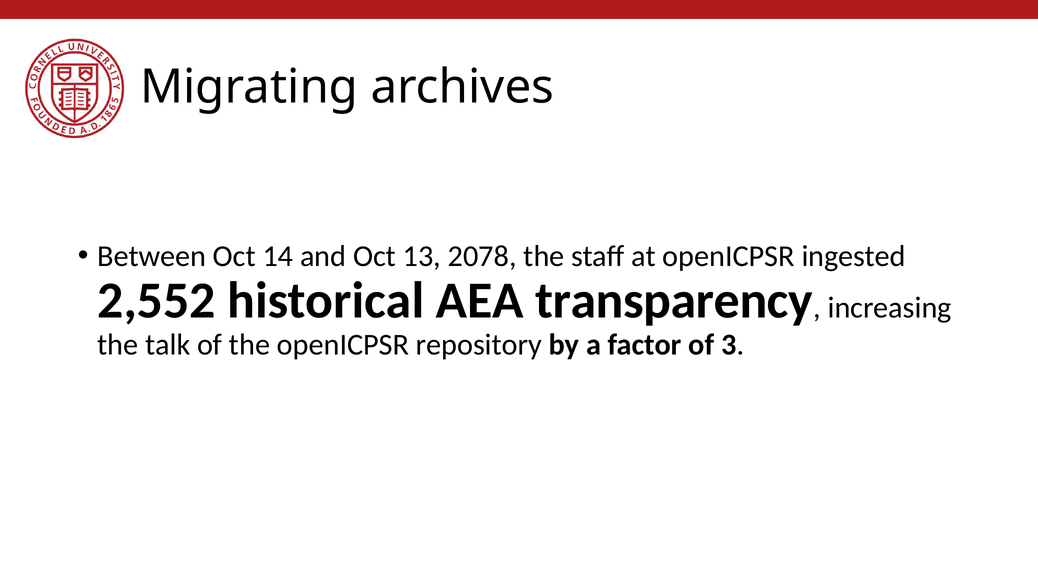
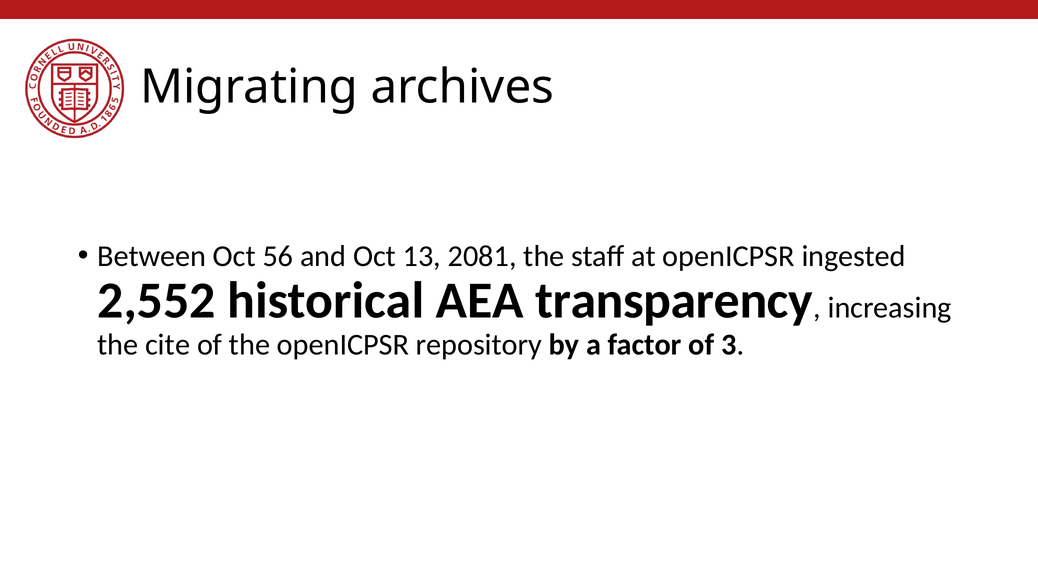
14: 14 -> 56 (278, 256)
2078: 2078 -> 2081 (482, 256)
talk: talk -> cite (168, 345)
